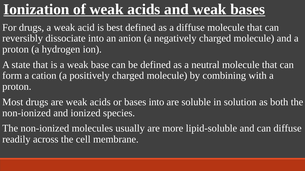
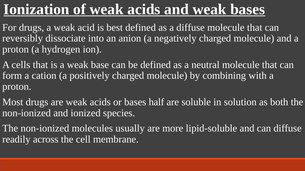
state: state -> cells (21, 65)
bases into: into -> half (156, 102)
